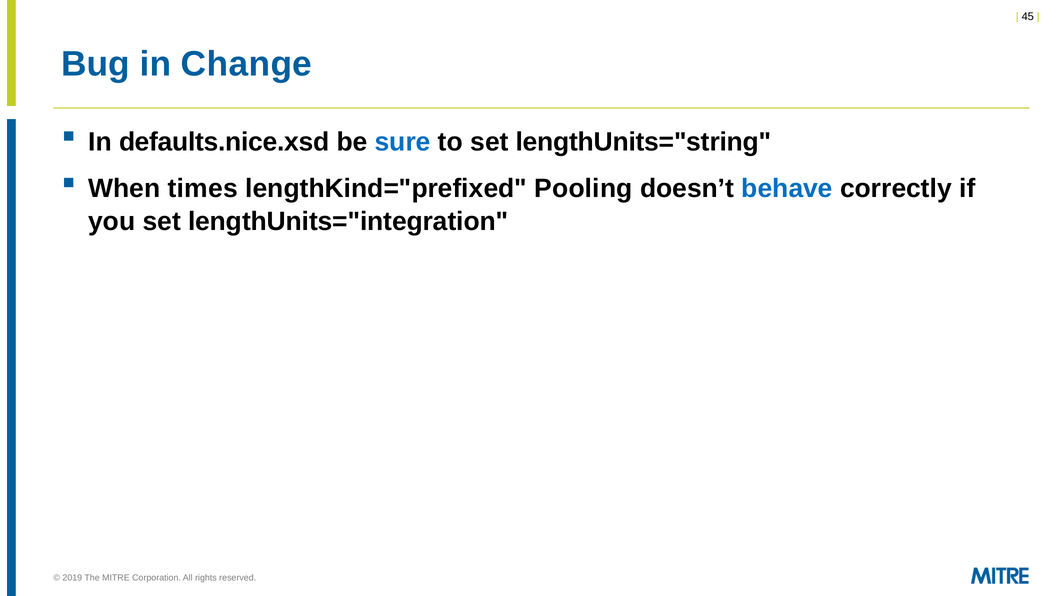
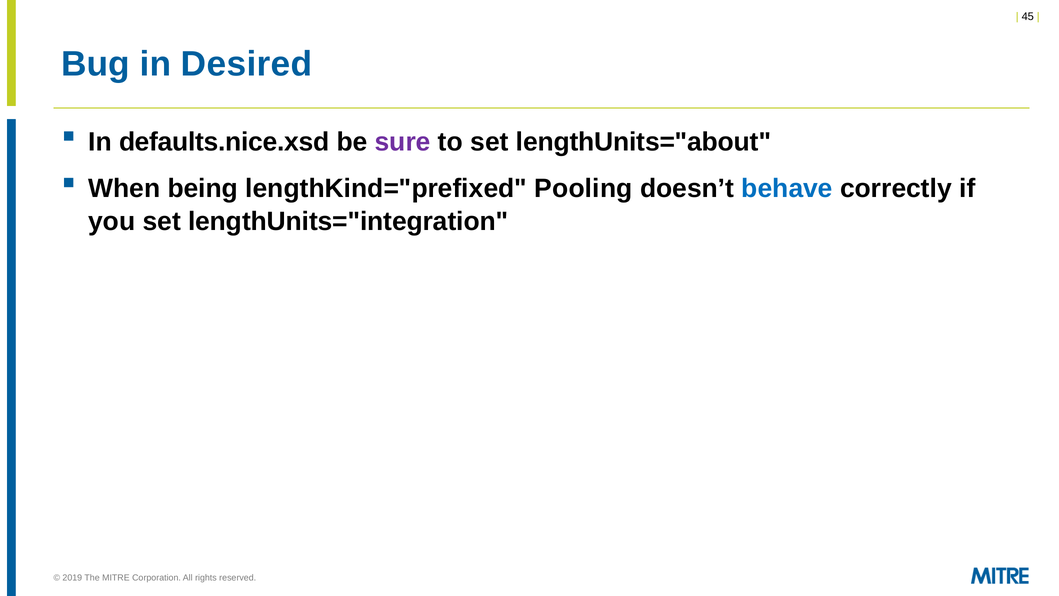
Change: Change -> Desired (247, 64)
sure colour: blue -> purple (403, 142)
lengthUnits="string: lengthUnits="string -> lengthUnits="about (643, 142)
times: times -> being (203, 188)
